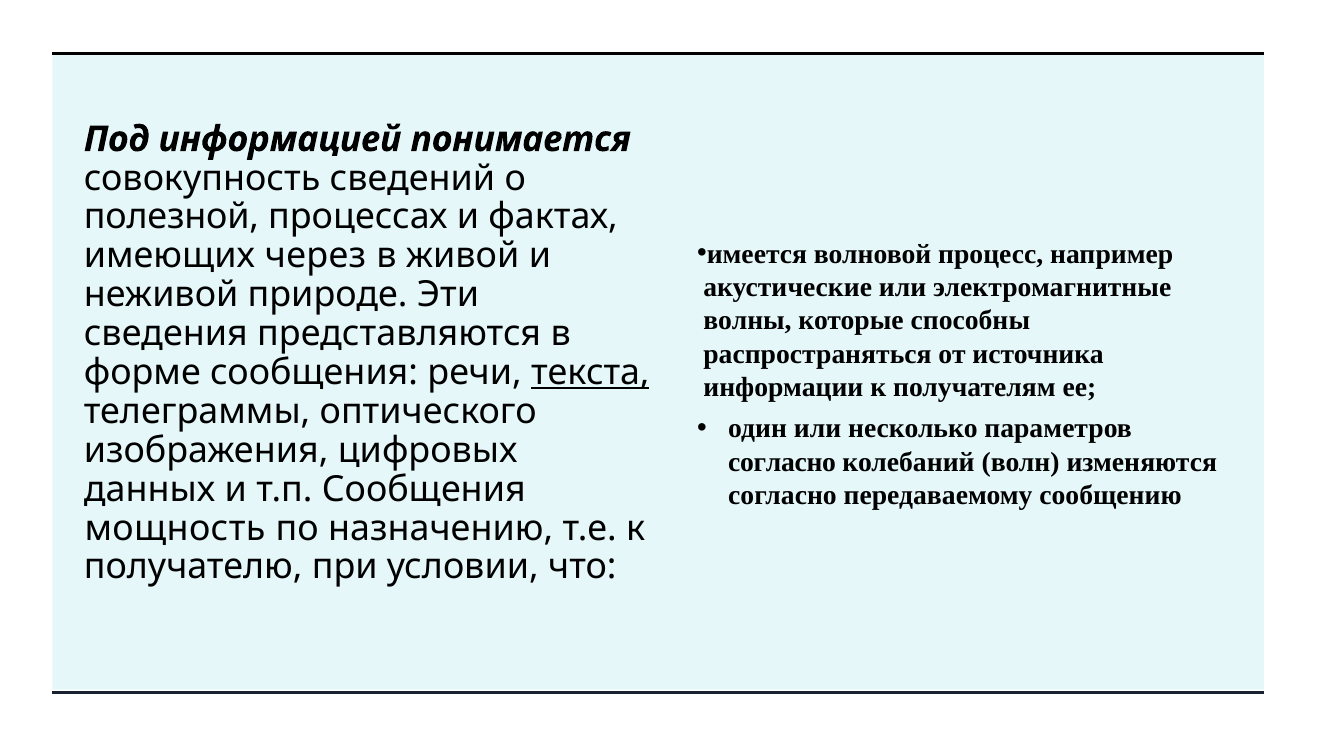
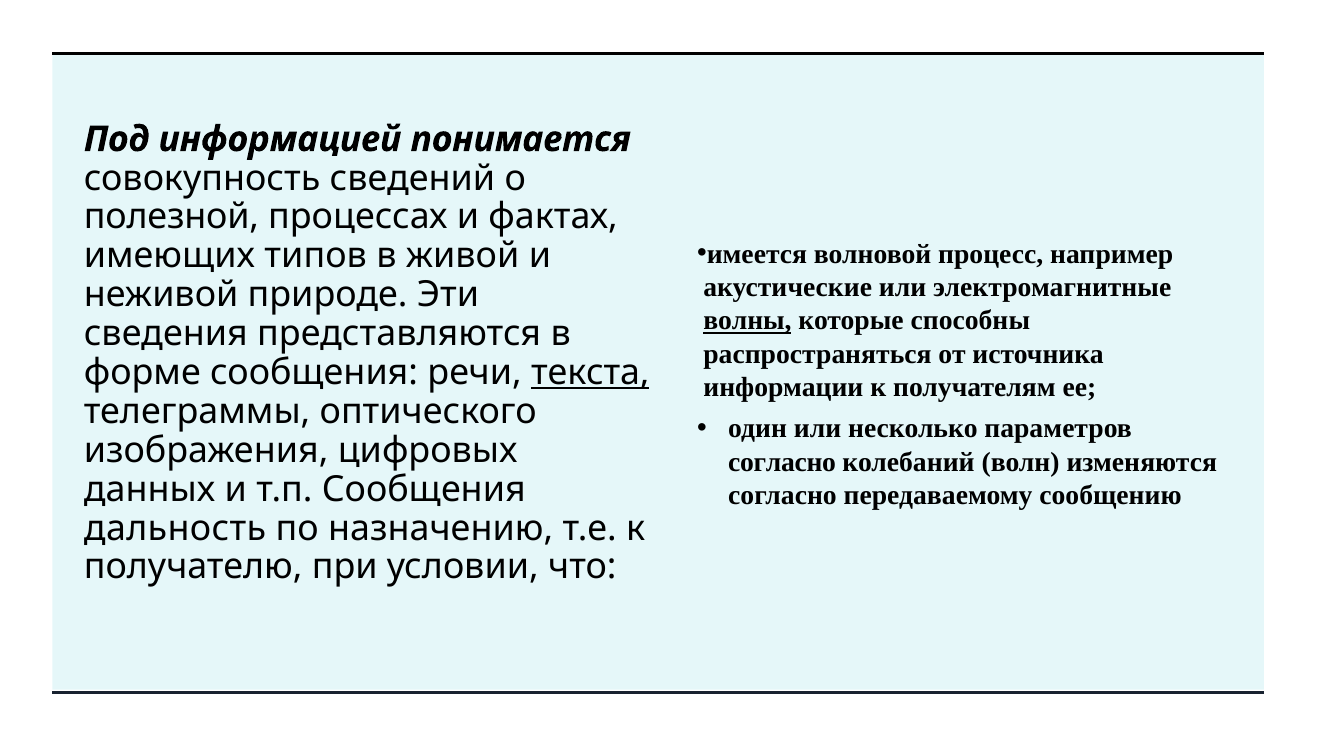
через: через -> типов (316, 256)
волны underline: none -> present (747, 321)
мощность: мощность -> дальность (175, 528)
